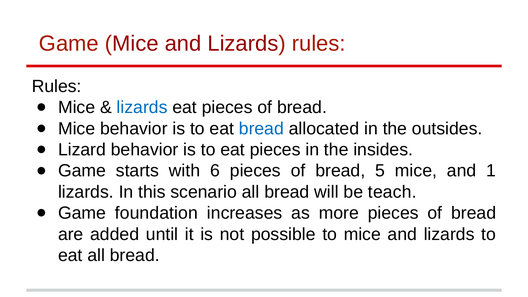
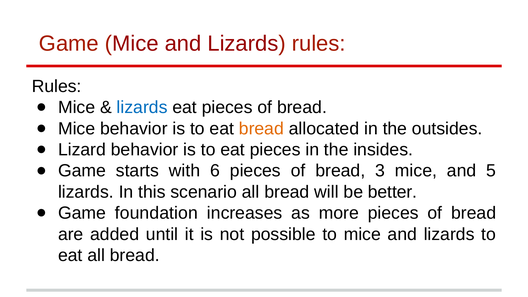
bread colour: blue -> orange (261, 129)
5: 5 -> 3 (380, 171)
1: 1 -> 5 (491, 171)
teach: teach -> better (392, 192)
